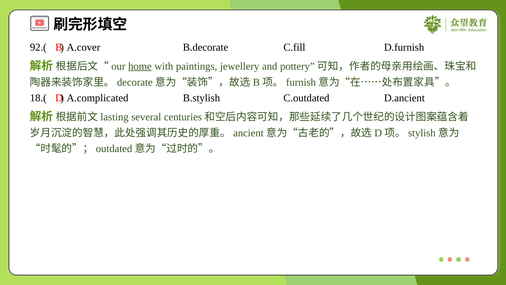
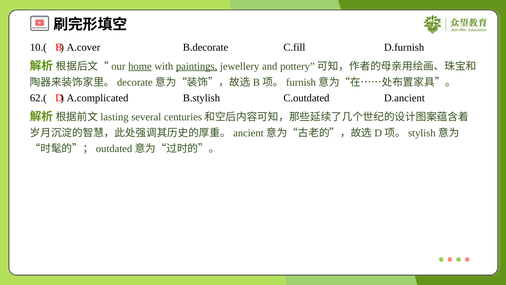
92.(: 92.( -> 10.( (38, 47)
paintings underline: none -> present (197, 66)
18.(: 18.( -> 62.( (38, 98)
